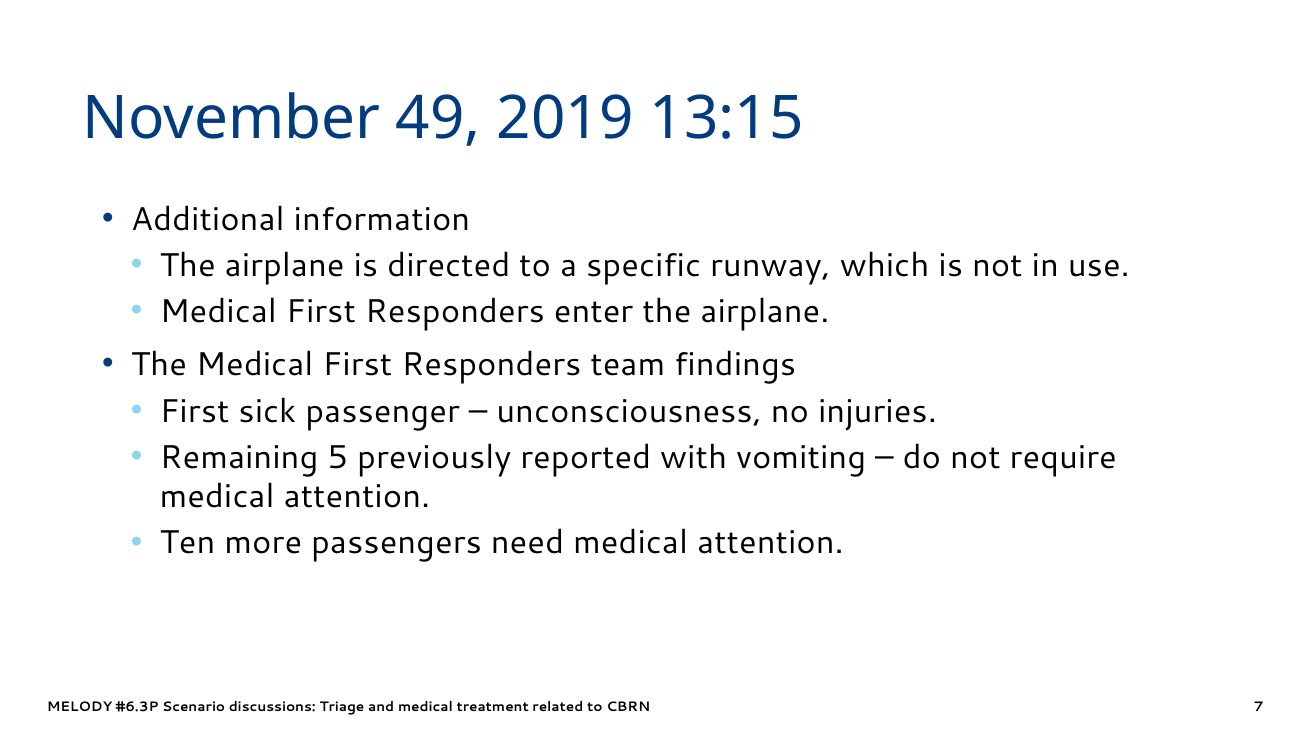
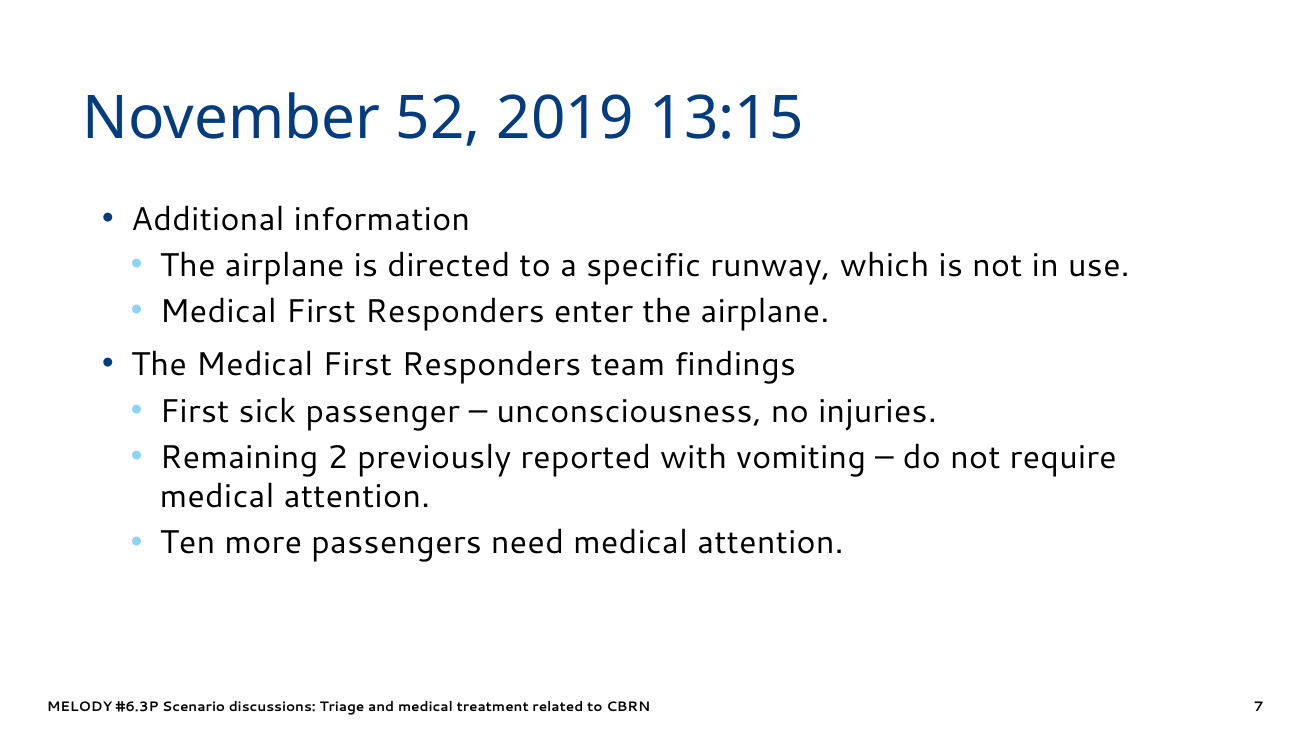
49: 49 -> 52 (438, 118)
5: 5 -> 2 (338, 458)
